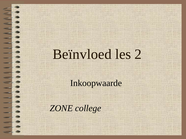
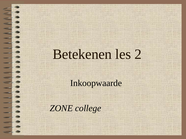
Beïnvloed: Beïnvloed -> Betekenen (82, 54)
